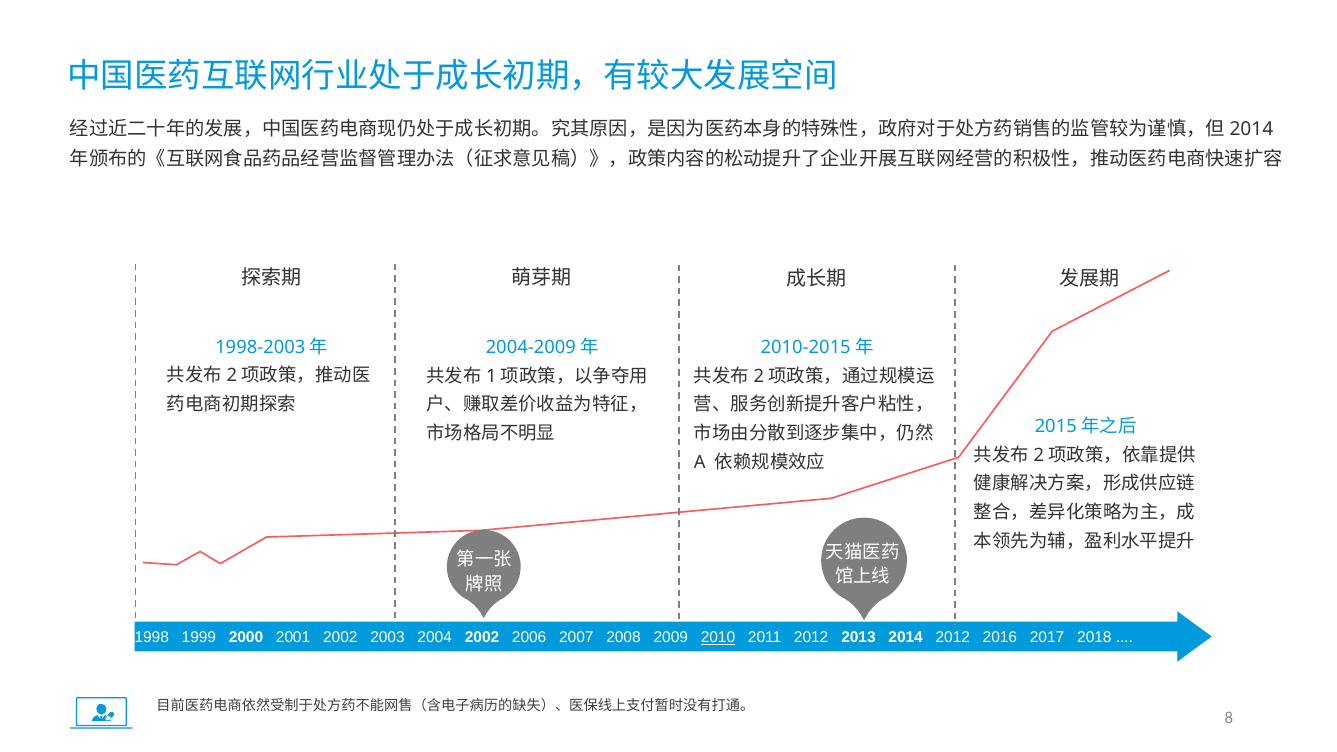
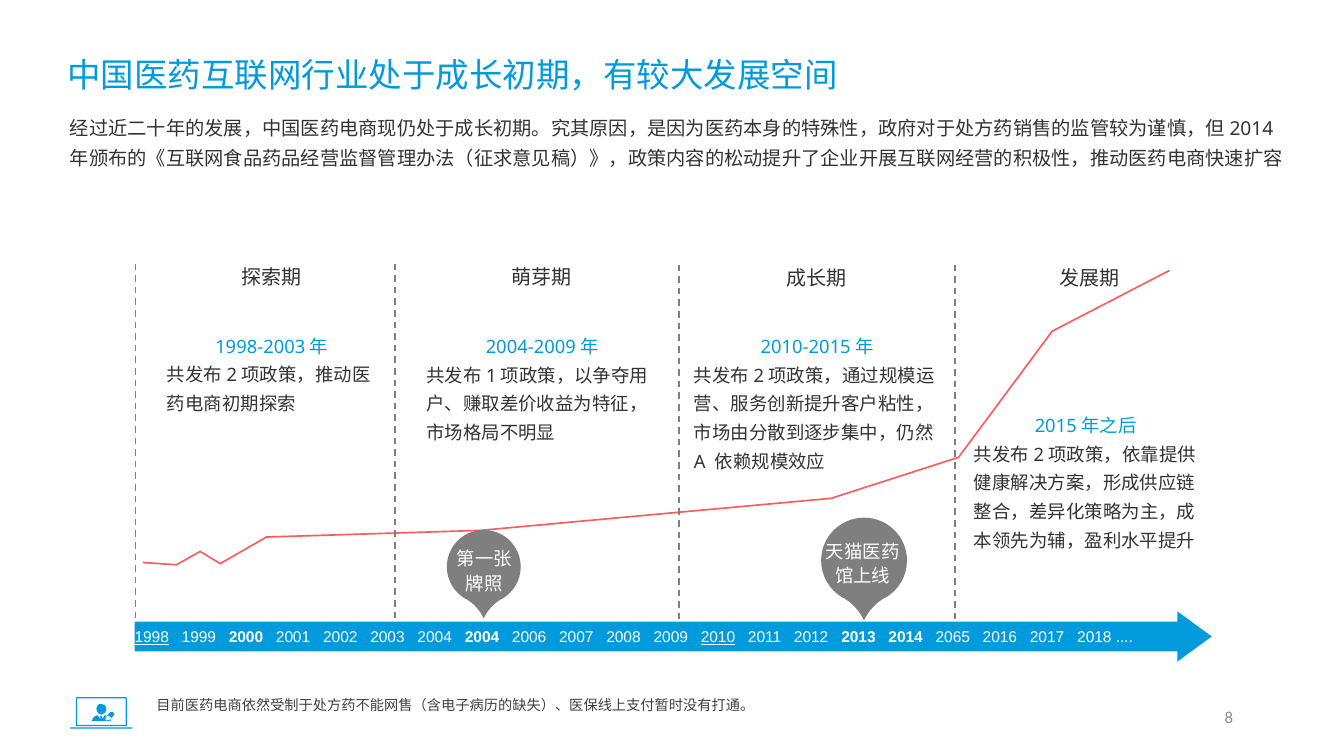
1998 underline: none -> present (152, 638)
2004 2002: 2002 -> 2004 (482, 638)
2014 2012: 2012 -> 2065 (953, 638)
